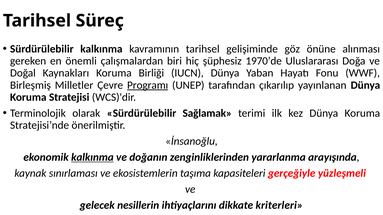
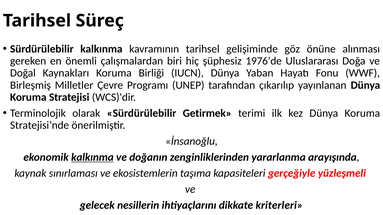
1970’de: 1970’de -> 1976’de (264, 61)
Programı underline: present -> none (148, 85)
Sağlamak: Sağlamak -> Getirmek (207, 113)
